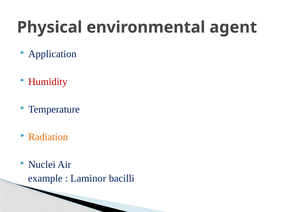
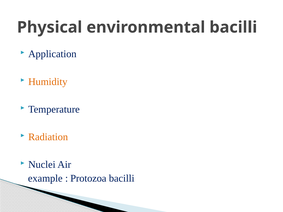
environmental agent: agent -> bacilli (233, 27)
Humidity colour: red -> orange (48, 82)
Laminor: Laminor -> Protozoa (88, 179)
